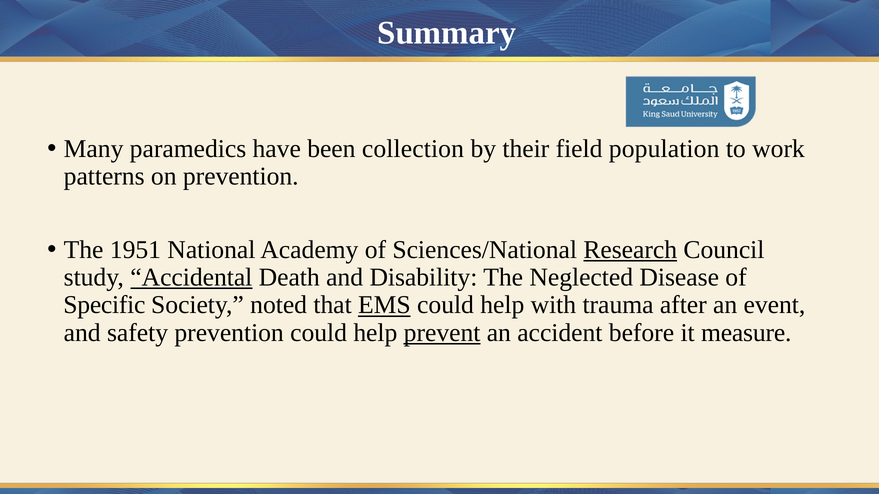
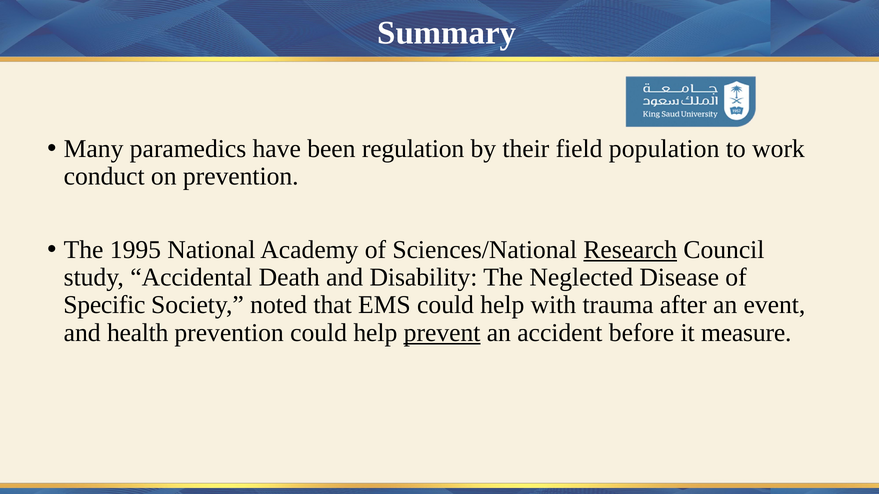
collection: collection -> regulation (413, 149)
patterns: patterns -> conduct (104, 177)
1951: 1951 -> 1995 (135, 250)
Accidental underline: present -> none (191, 278)
EMS underline: present -> none (384, 305)
safety: safety -> health (138, 333)
